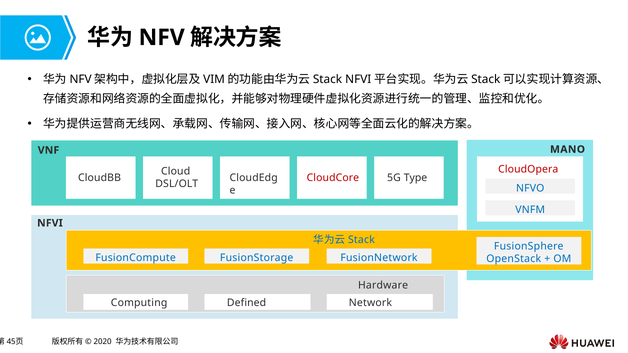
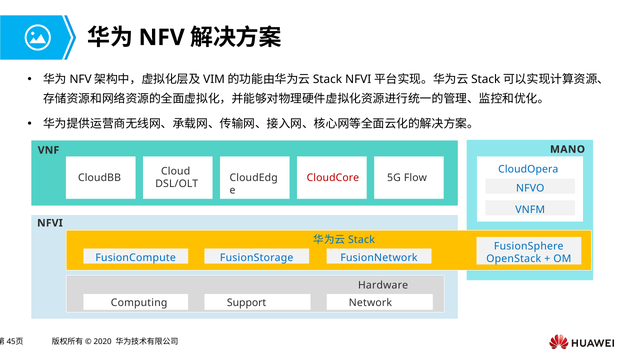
CloudOpera colour: red -> blue (528, 170)
Type: Type -> Flow (415, 178)
Defined: Defined -> Support (247, 303)
